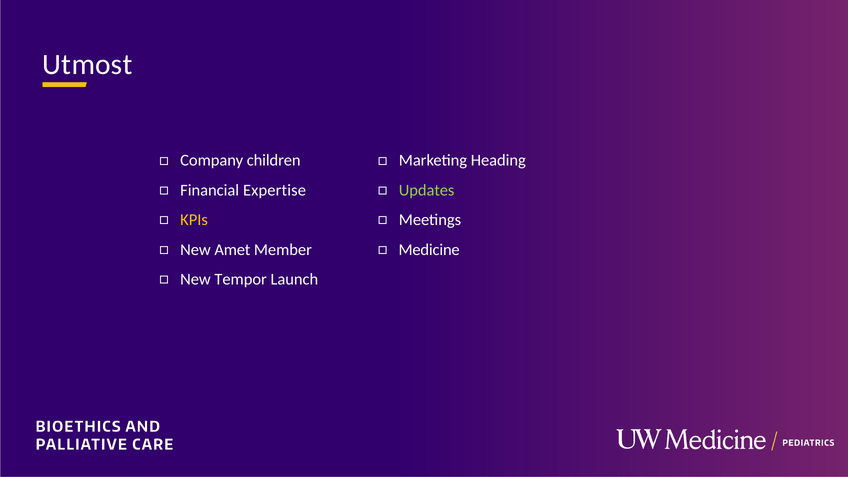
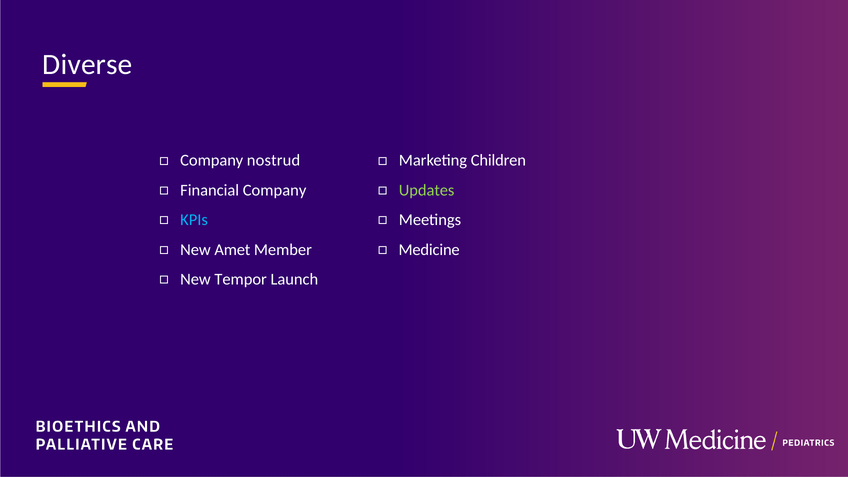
Utmost: Utmost -> Diverse (87, 64)
children: children -> nostrud (274, 161)
Heading: Heading -> Children (498, 161)
Financial Expertise: Expertise -> Company (275, 190)
KPIs colour: yellow -> light blue (194, 220)
